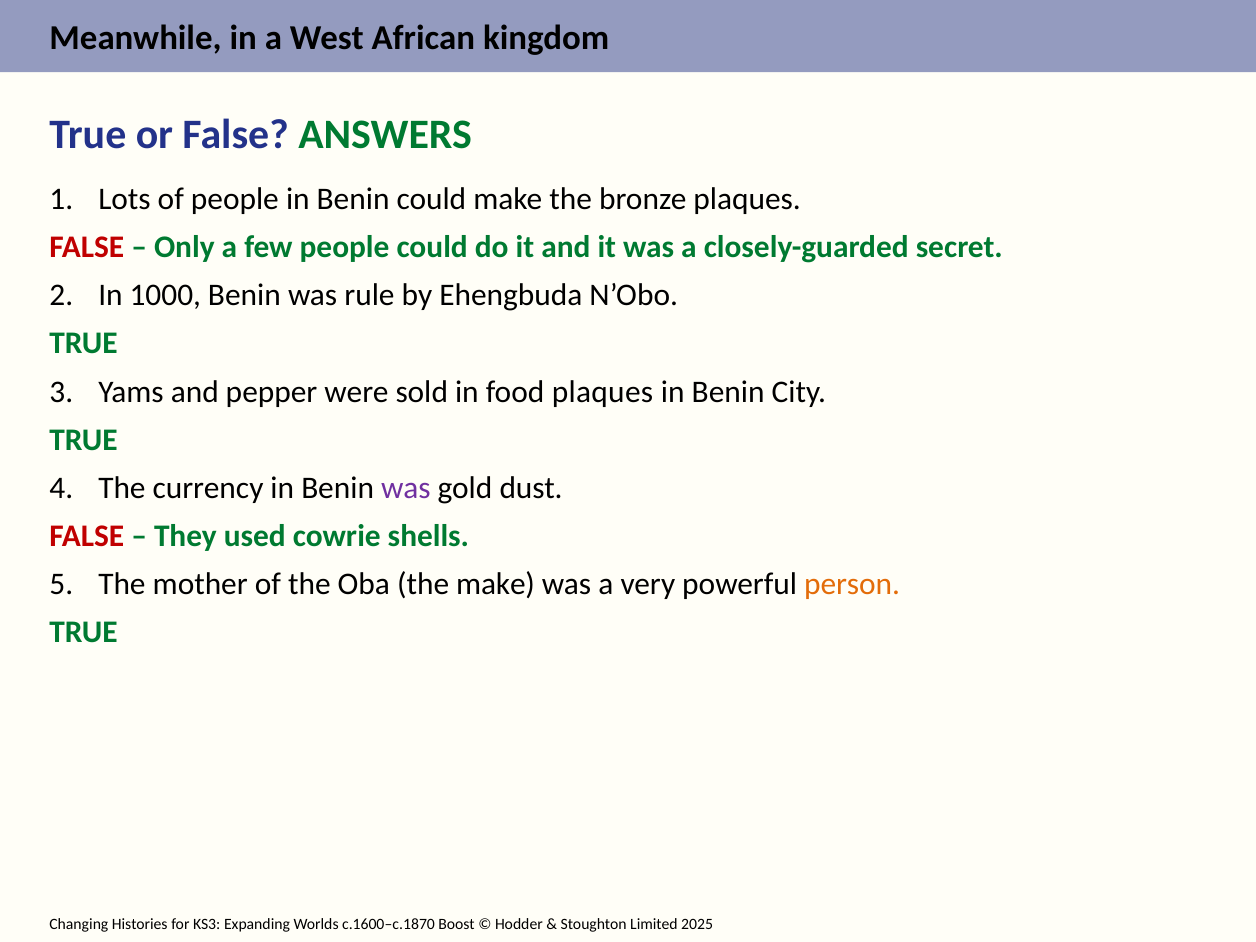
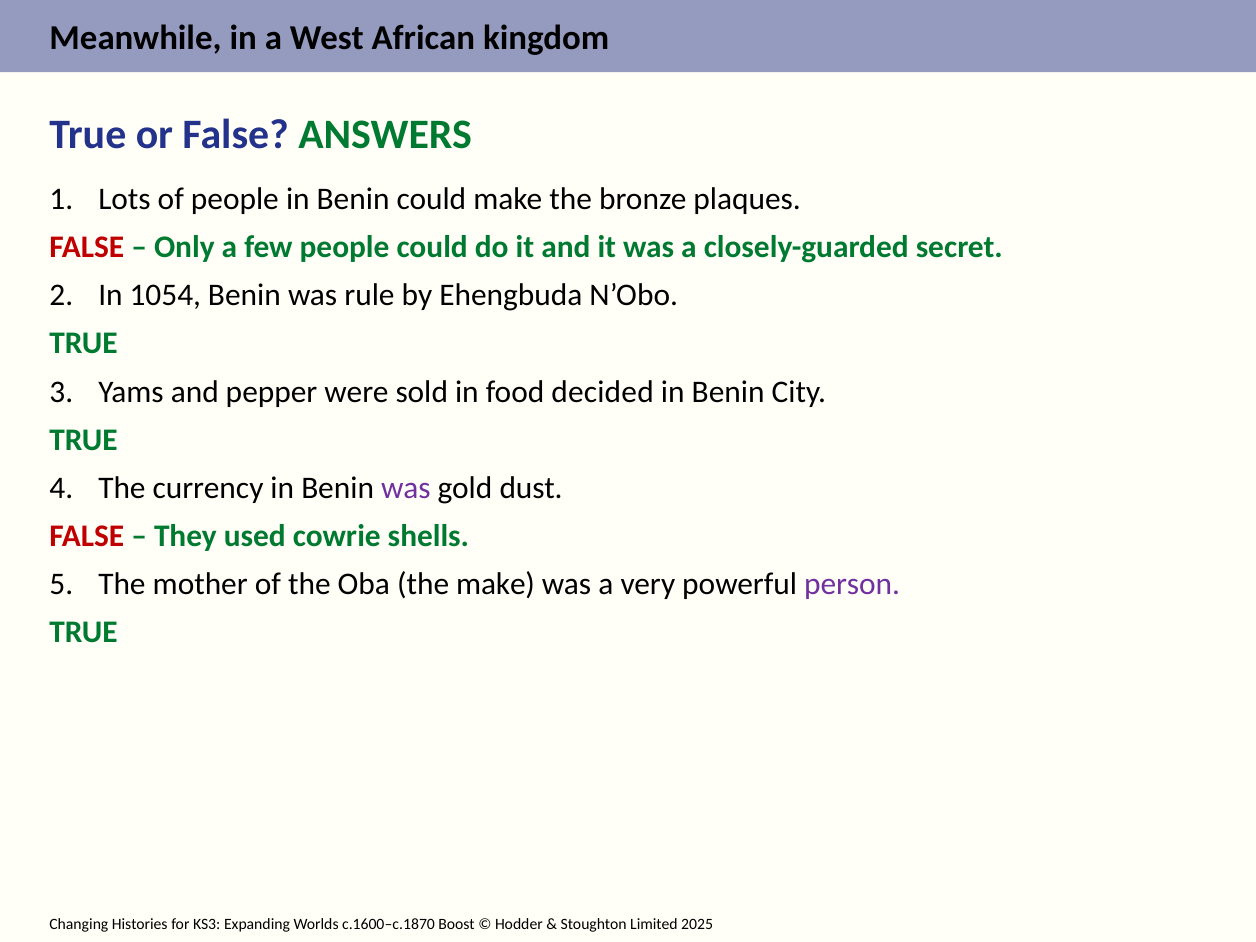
1000: 1000 -> 1054 (165, 295)
food plaques: plaques -> decided (603, 392)
person colour: orange -> purple (852, 584)
